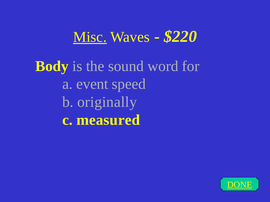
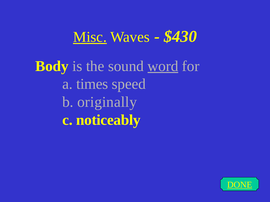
$220: $220 -> $430 (180, 37)
word underline: none -> present (163, 66)
event: event -> times (92, 84)
measured: measured -> noticeably (108, 120)
